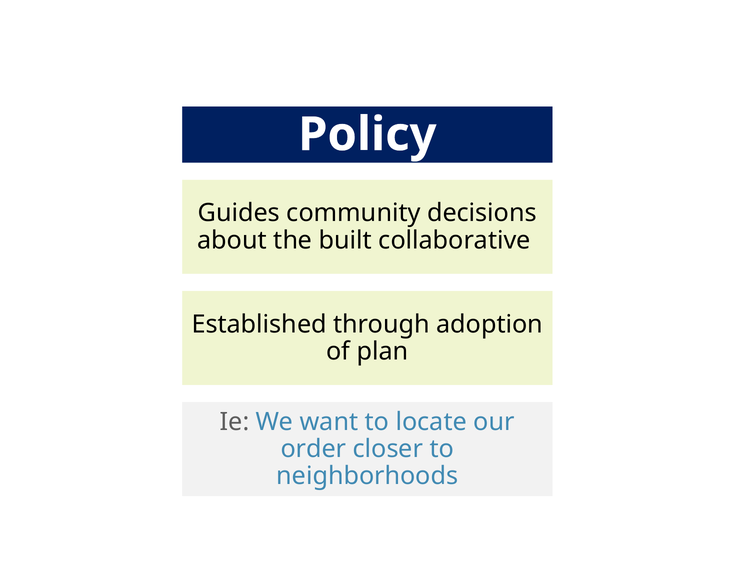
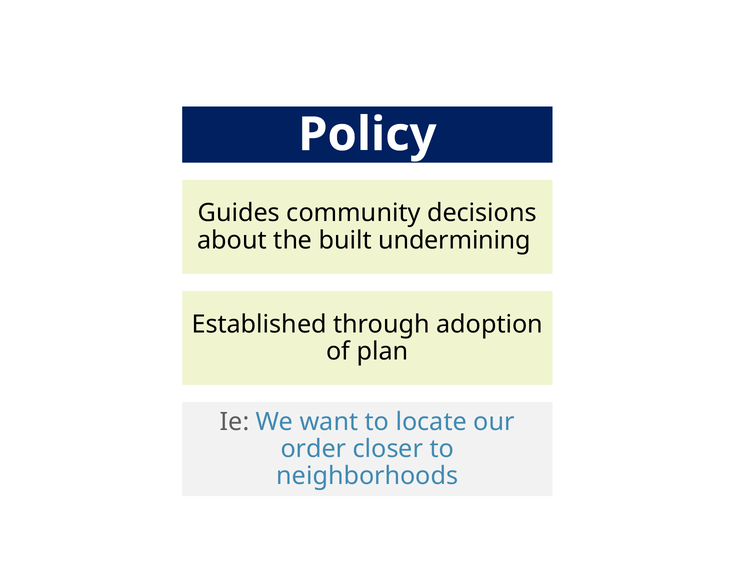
collaborative: collaborative -> undermining (455, 240)
